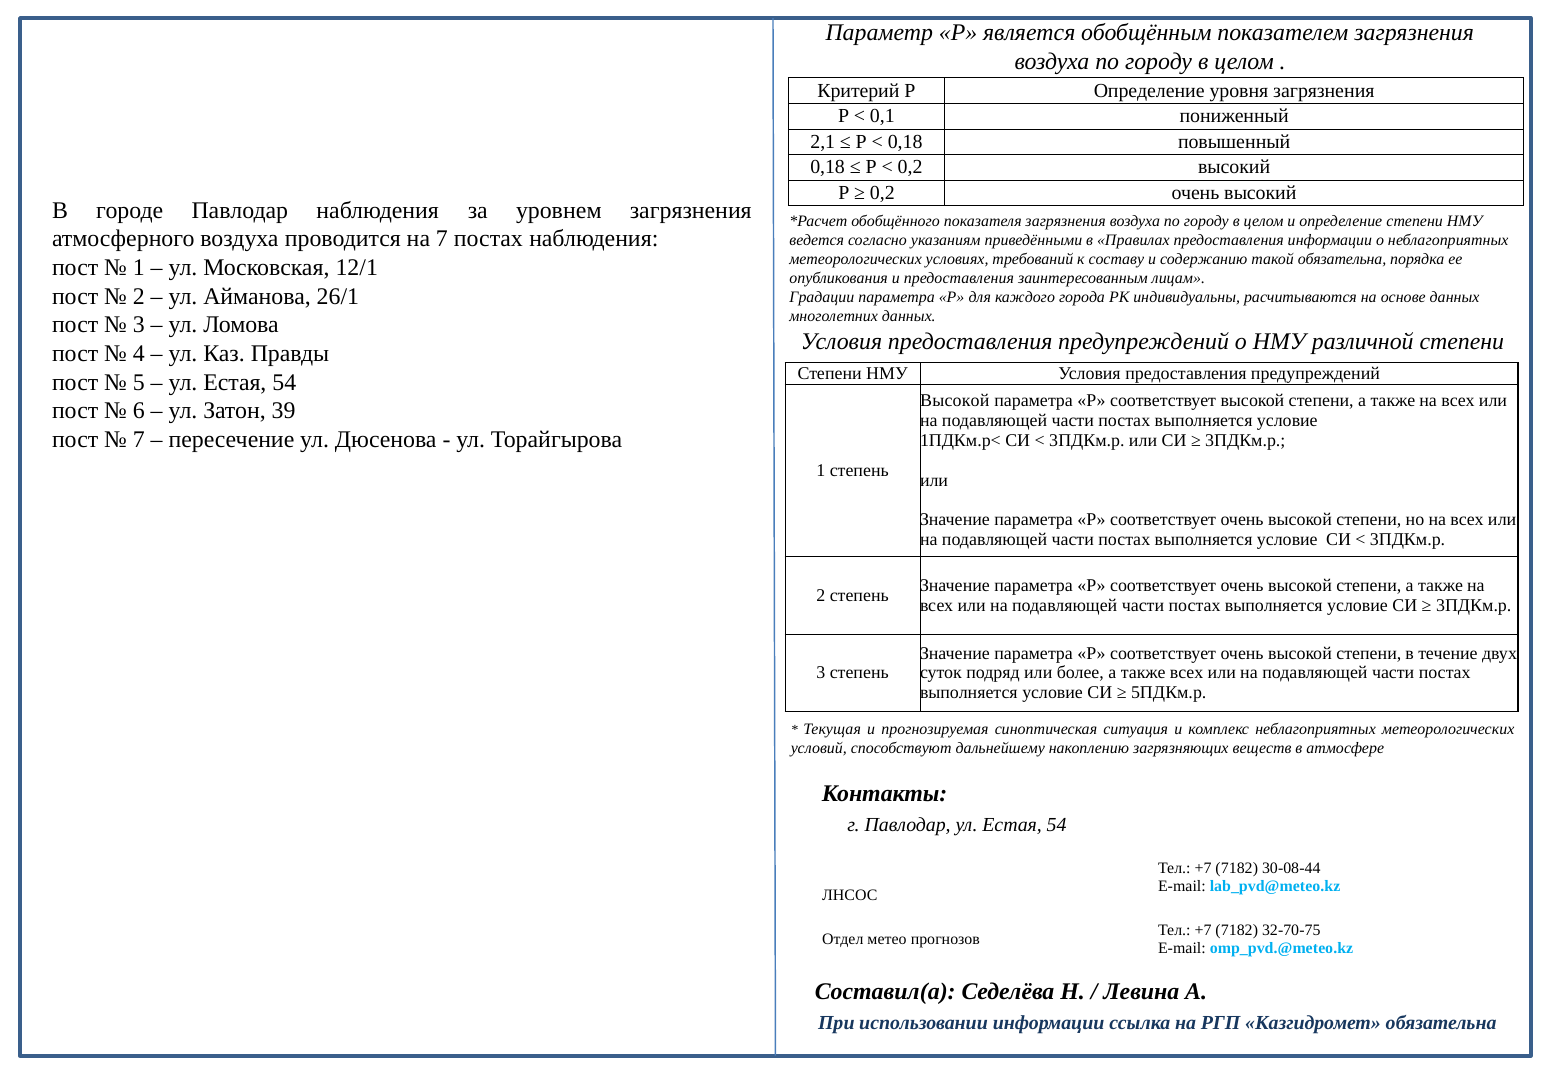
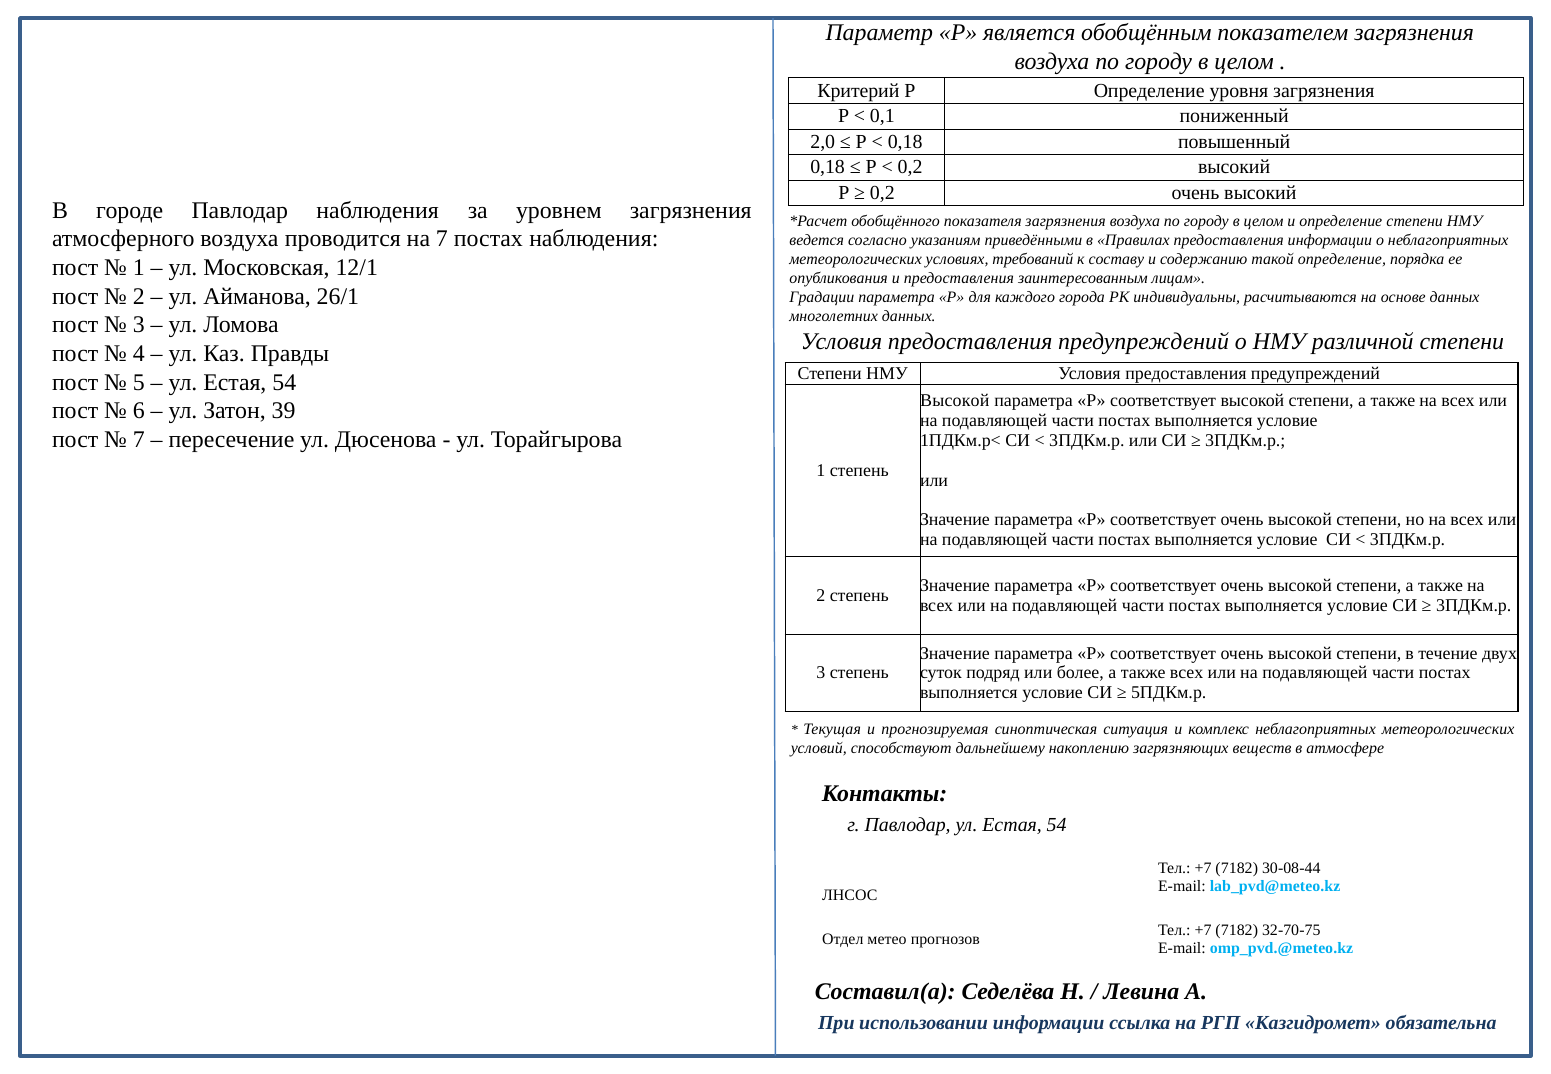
2,1: 2,1 -> 2,0 (823, 142)
такой обязательна: обязательна -> определение (1342, 260)
